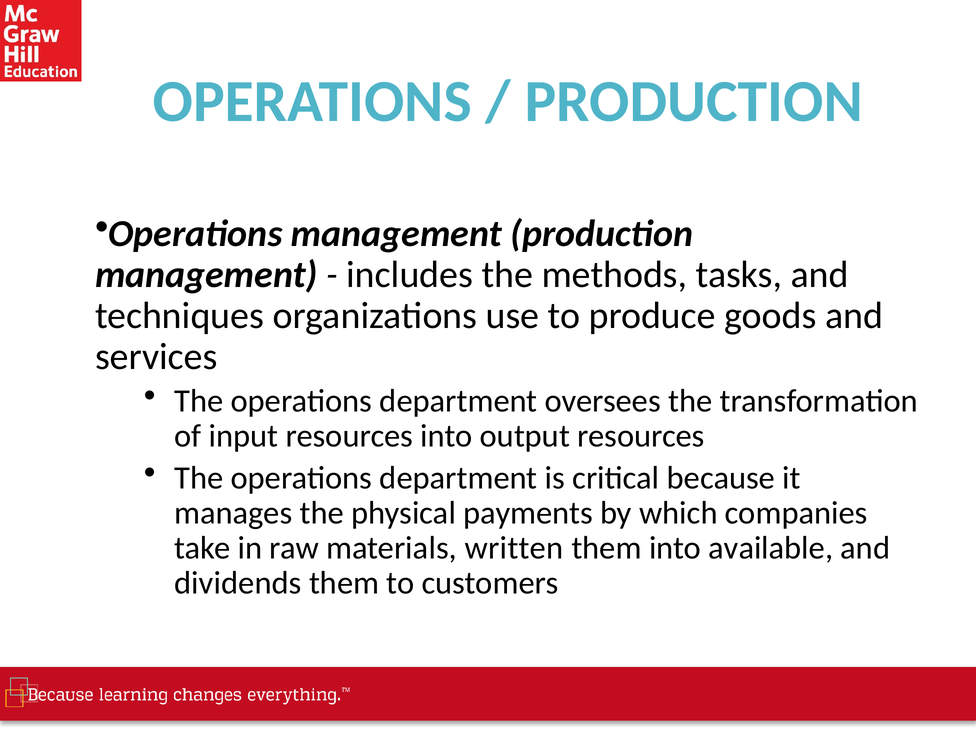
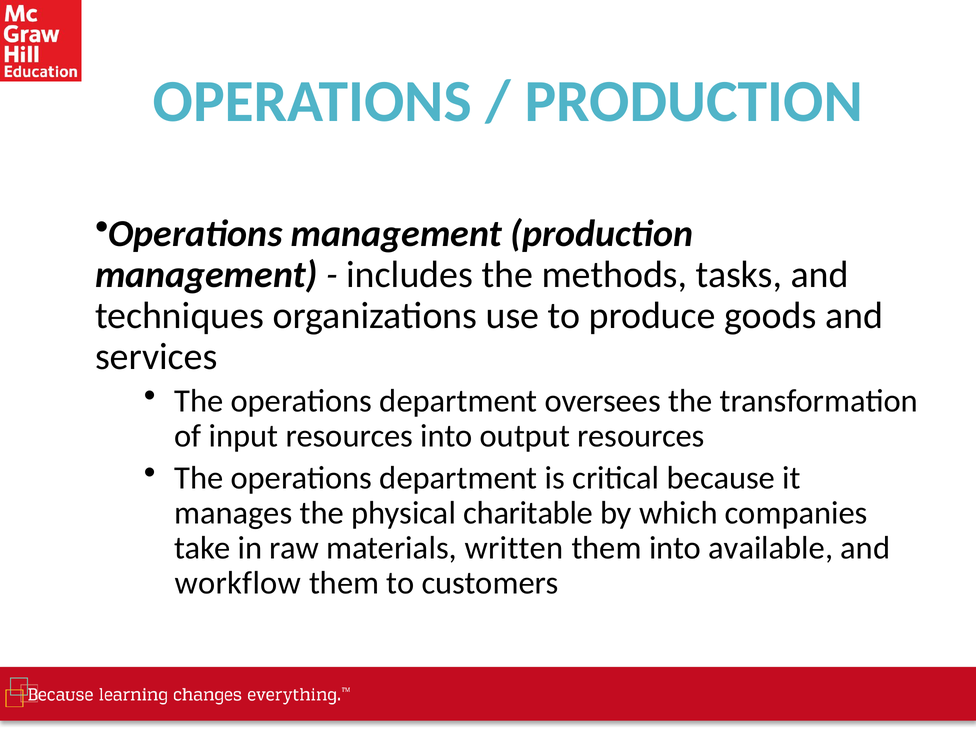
payments: payments -> charitable (528, 513)
dividends: dividends -> workflow (238, 583)
